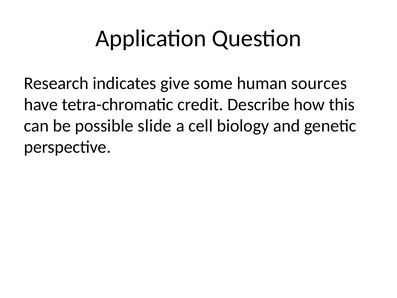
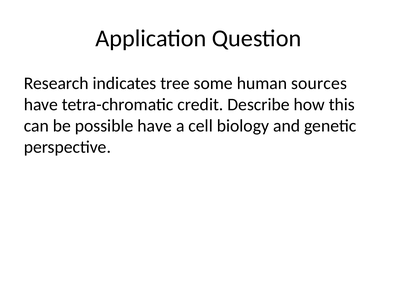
give: give -> tree (175, 83)
possible slide: slide -> have (155, 126)
